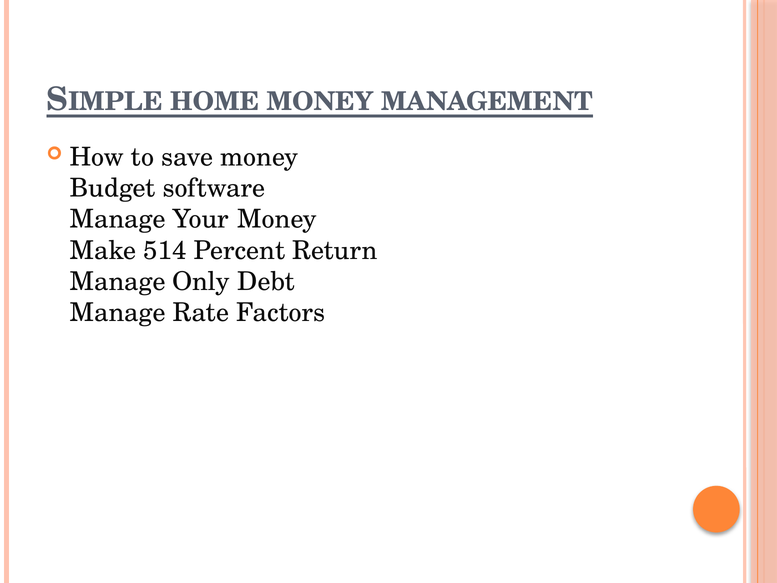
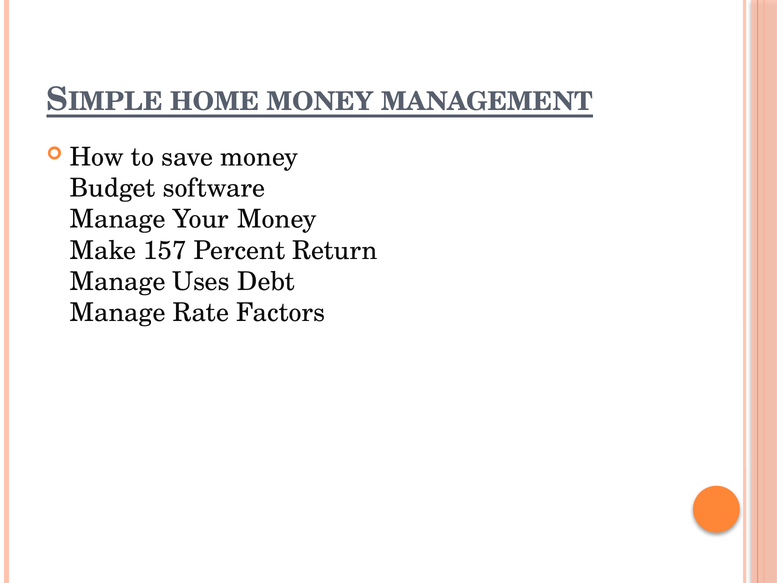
514: 514 -> 157 (165, 250)
Only: Only -> Uses (201, 281)
